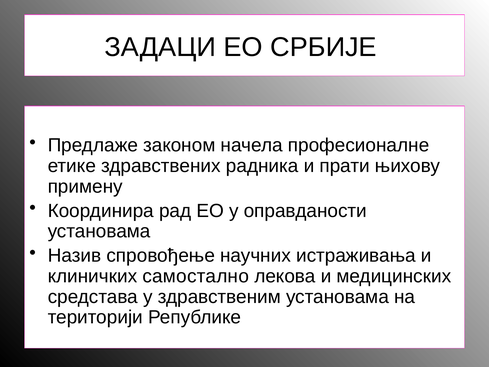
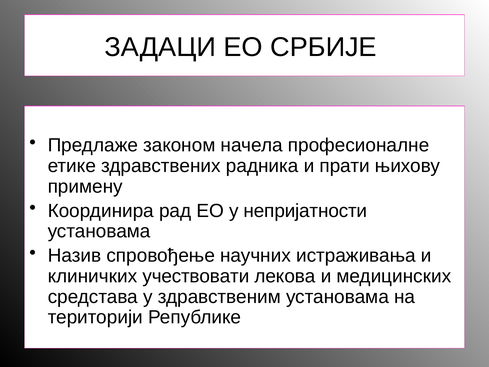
оправданости: оправданости -> непријатности (305, 211)
самостално: самостално -> учествовати (196, 276)
